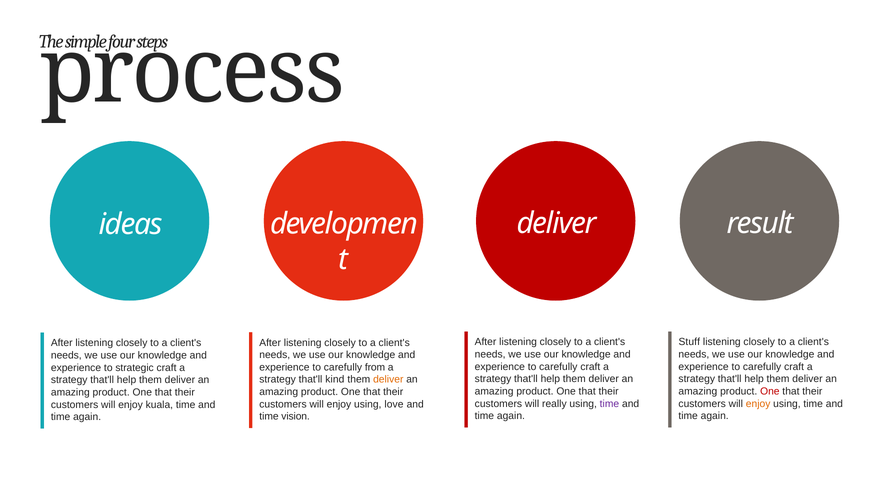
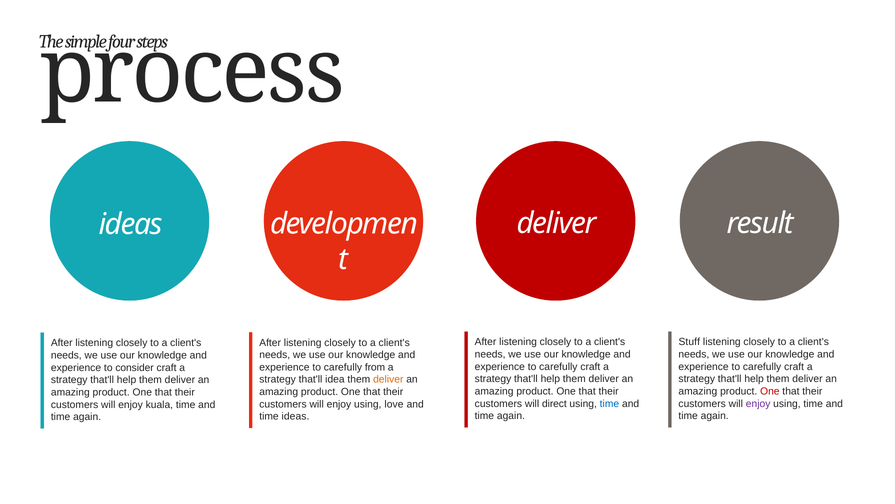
strategic: strategic -> consider (135, 367)
kind: kind -> idea (335, 379)
really: really -> direct (554, 403)
time colour: purple -> blue (609, 403)
enjoy colour: orange -> purple (758, 403)
time vision: vision -> ideas (295, 416)
